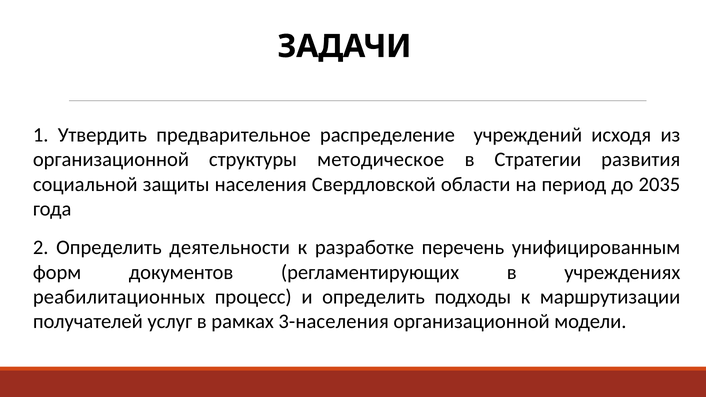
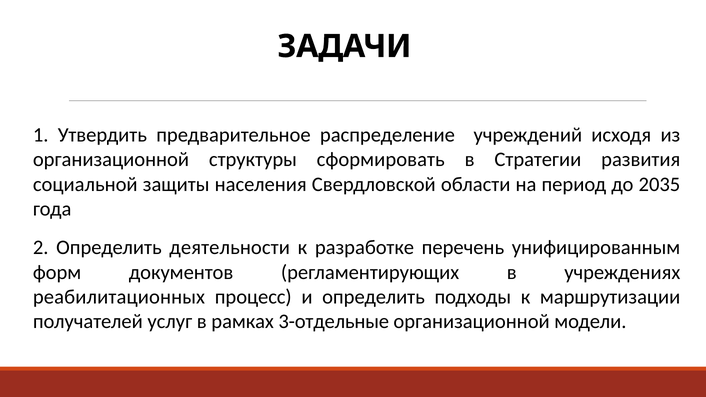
методическое: методическое -> сформировать (381, 160)
3-населения: 3-населения -> 3-отдельные (334, 322)
